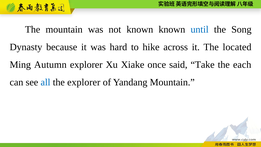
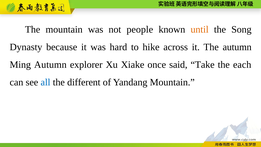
not known: known -> people (140, 29)
until colour: blue -> orange (200, 29)
The located: located -> autumn (237, 47)
the explorer: explorer -> different (84, 82)
